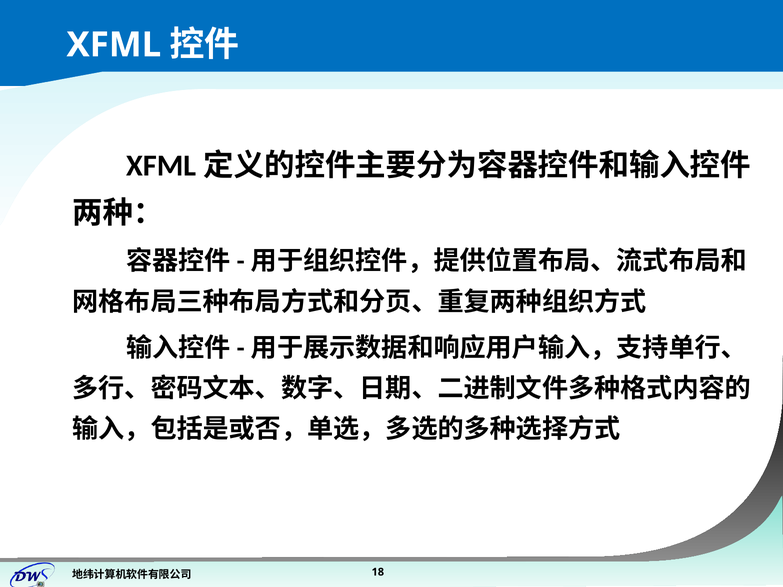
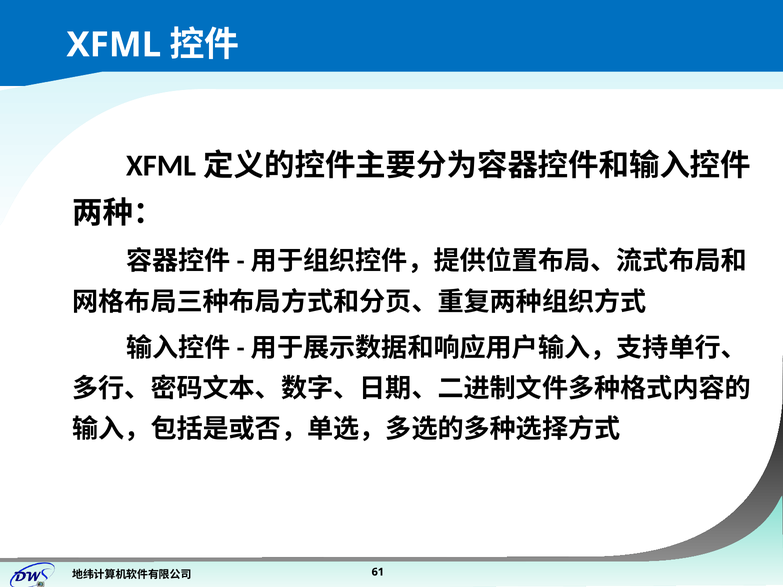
18: 18 -> 61 (378, 572)
